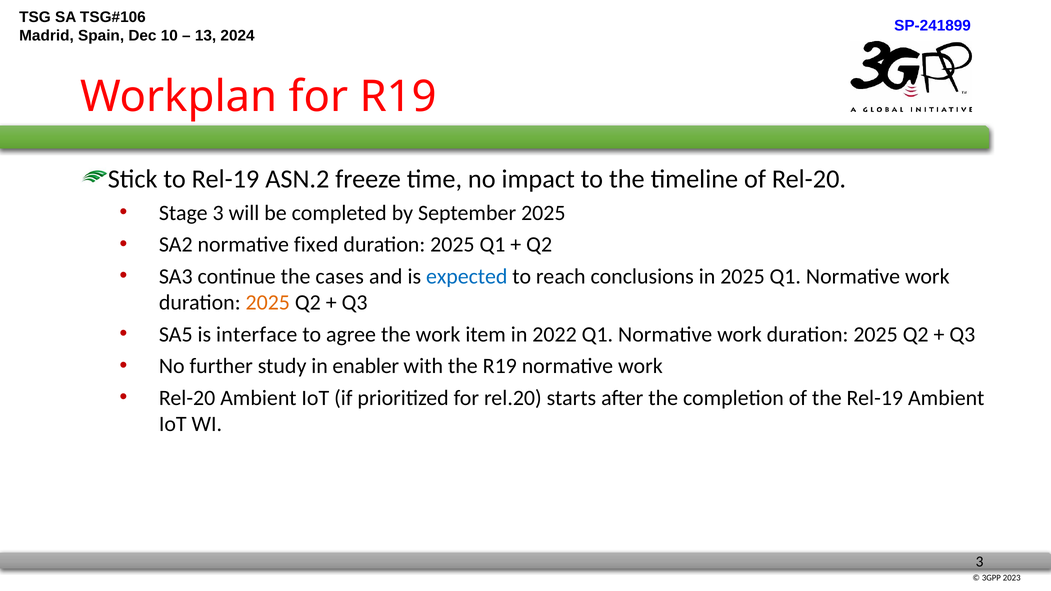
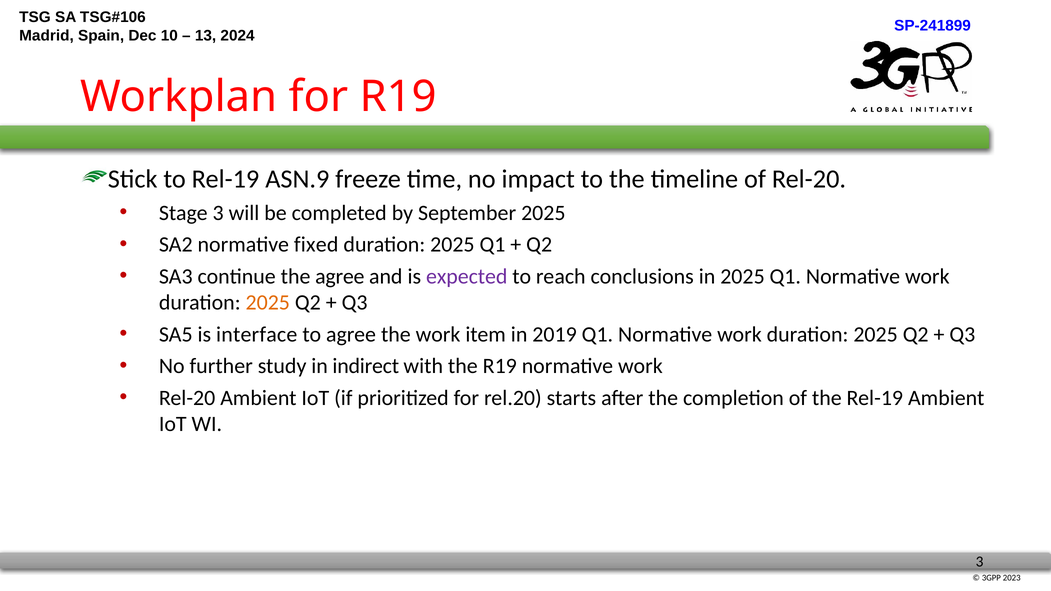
ASN.2: ASN.2 -> ASN.9 (297, 179)
the cases: cases -> agree (340, 276)
expected colour: blue -> purple (467, 276)
2022: 2022 -> 2019 (555, 335)
enabler: enabler -> indirect (366, 366)
